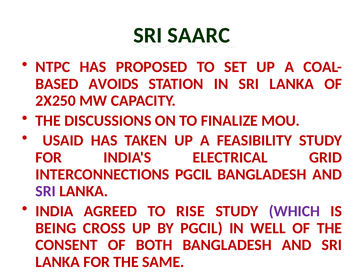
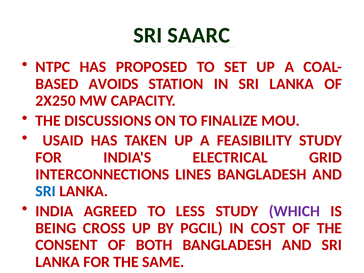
INTERCONNECTIONS PGCIL: PGCIL -> LINES (193, 174)
SRI colour: purple -> blue (46, 191)
RISE: RISE -> LESS (190, 211)
WELL: WELL -> COST (268, 228)
